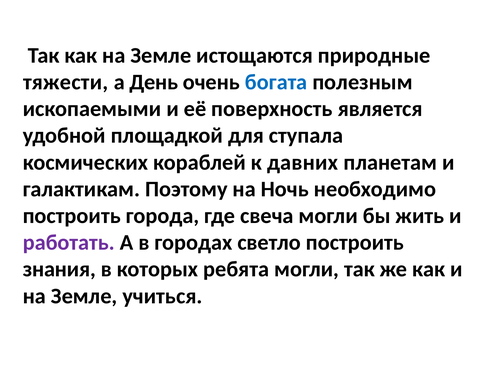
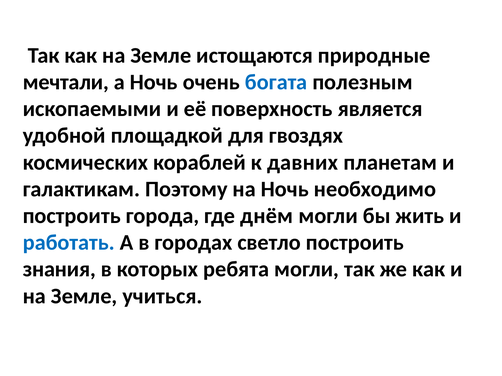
тяжести: тяжести -> мечтали (66, 82)
а День: День -> Ночь (154, 82)
ступала: ступала -> гвоздях (306, 136)
свеча: свеча -> днём (267, 216)
работать colour: purple -> blue (69, 243)
